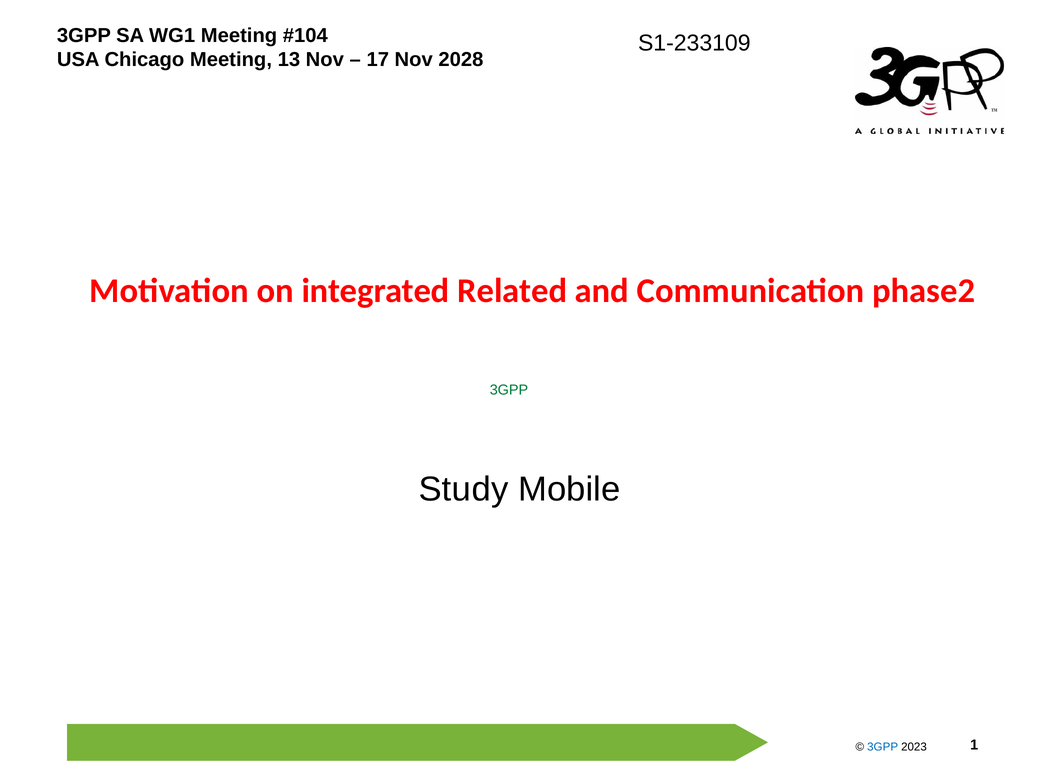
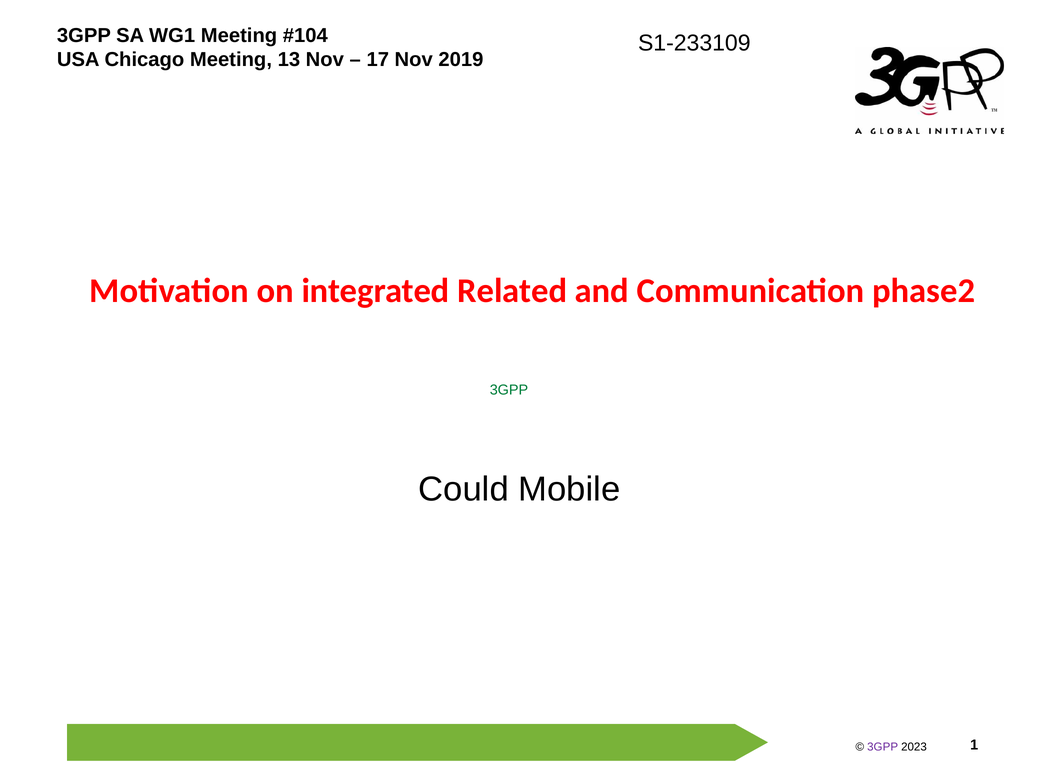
2028: 2028 -> 2019 (461, 60)
Study: Study -> Could (464, 490)
3GPP colour: blue -> purple (883, 747)
